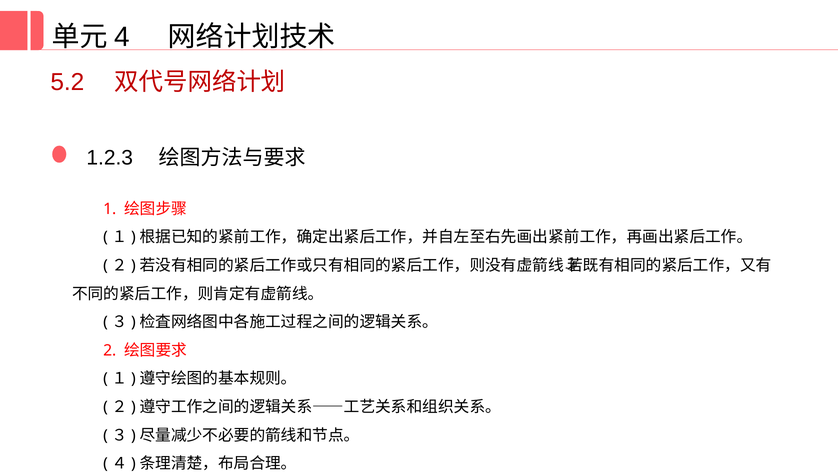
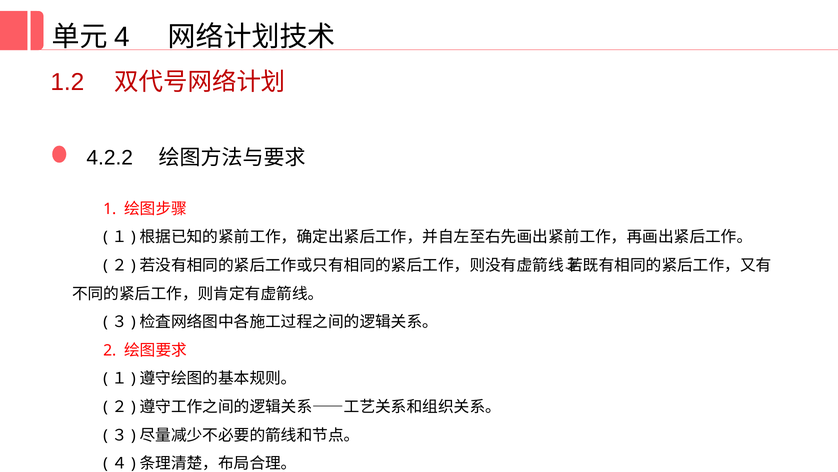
5.2: 5.2 -> 1.2 (67, 82)
1.2.3: 1.2.3 -> 4.2.2 (110, 158)
